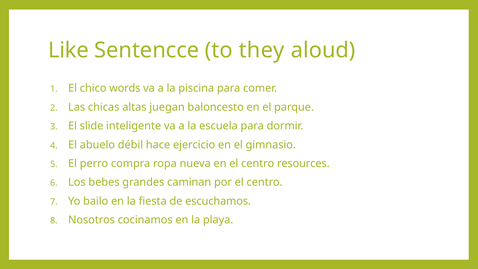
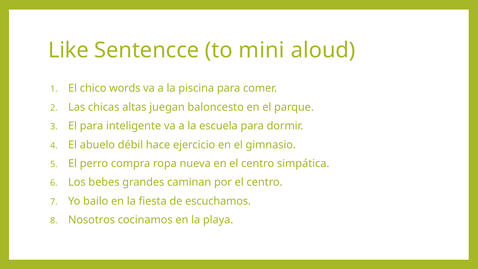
they: they -> mini (262, 50)
El slide: slide -> para (92, 126)
resources: resources -> simpática (303, 163)
